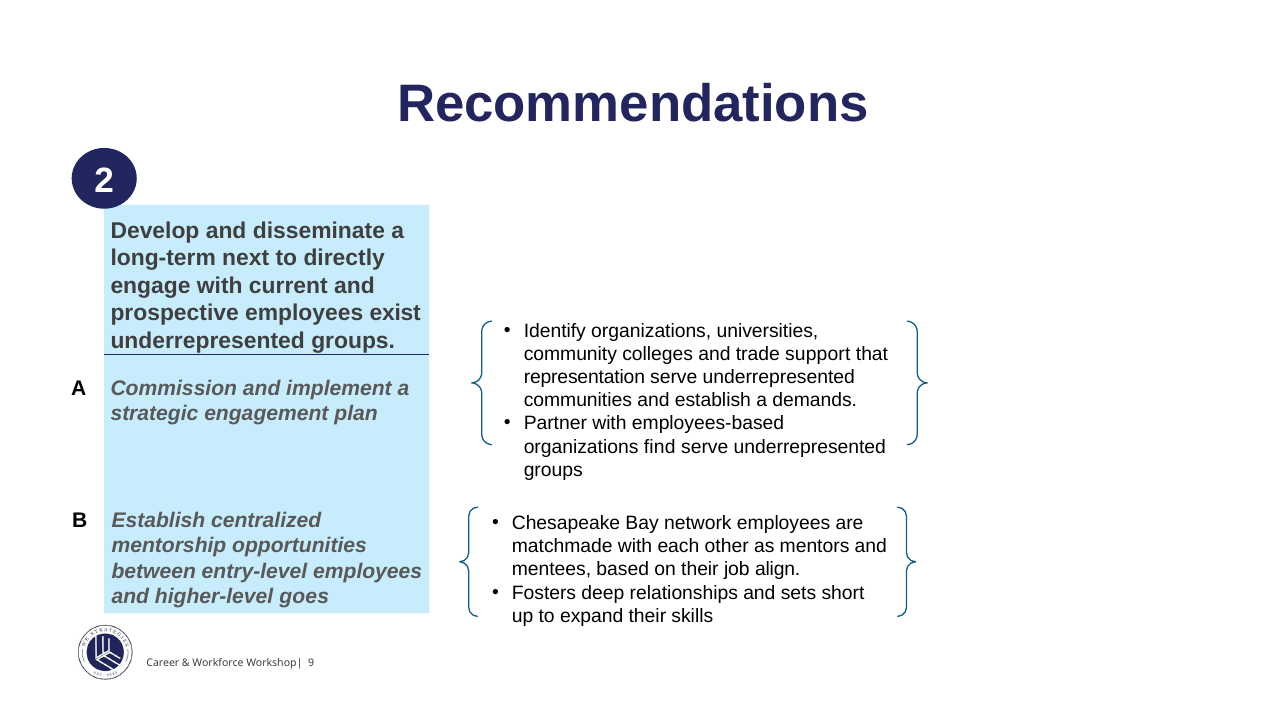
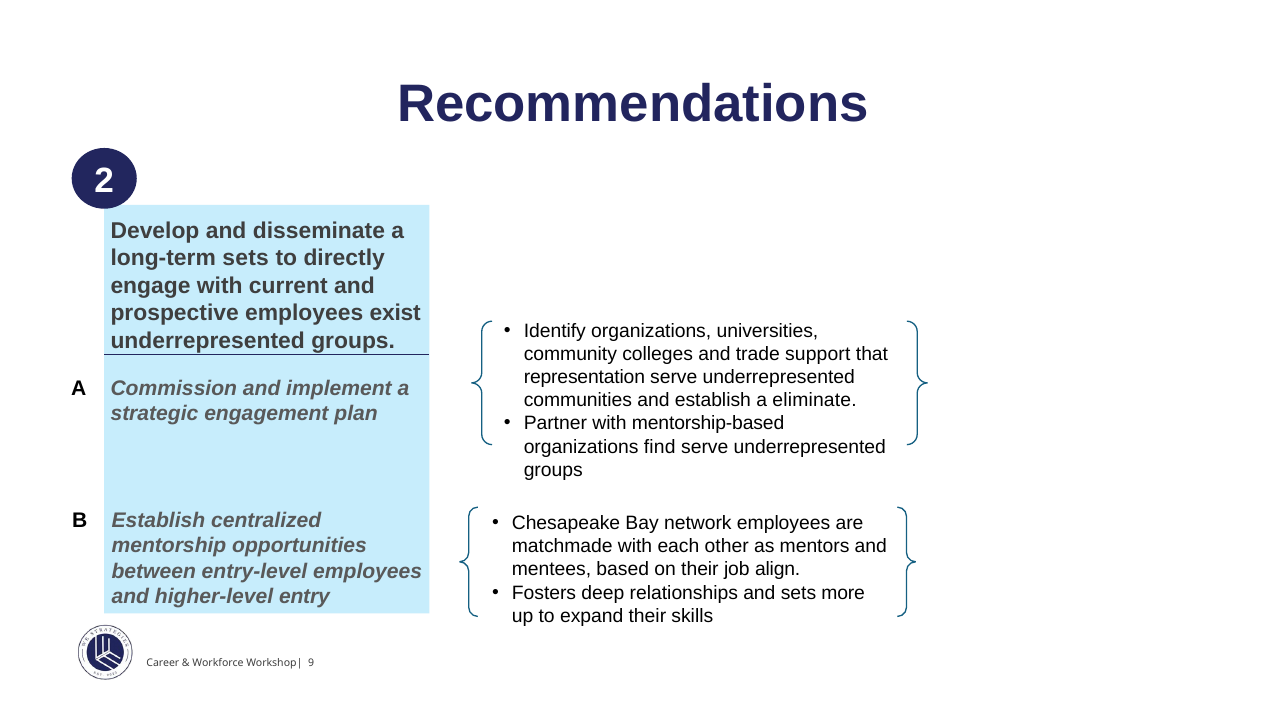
long-term next: next -> sets (246, 258)
demands: demands -> eliminate (815, 401)
employees-based: employees-based -> mentorship-based (708, 424)
short: short -> more (843, 593)
goes: goes -> entry (304, 597)
